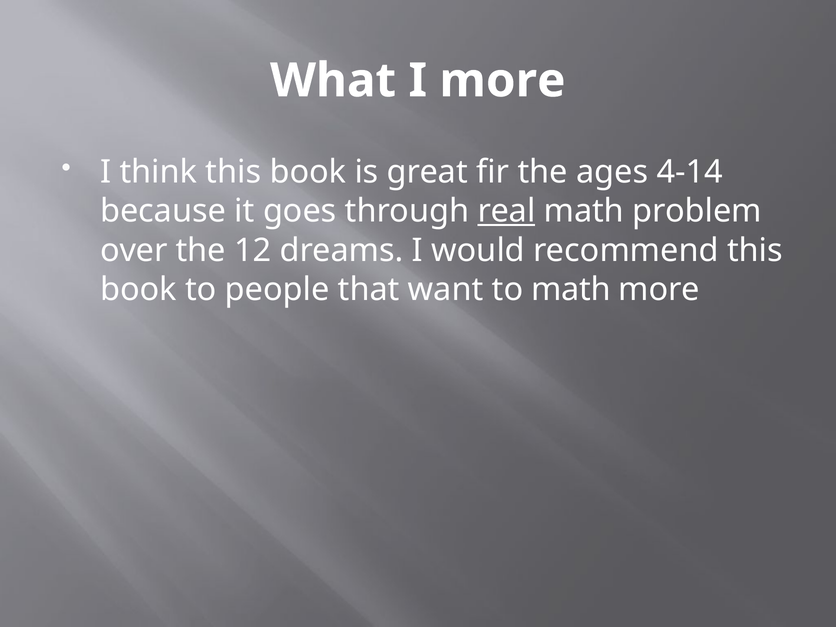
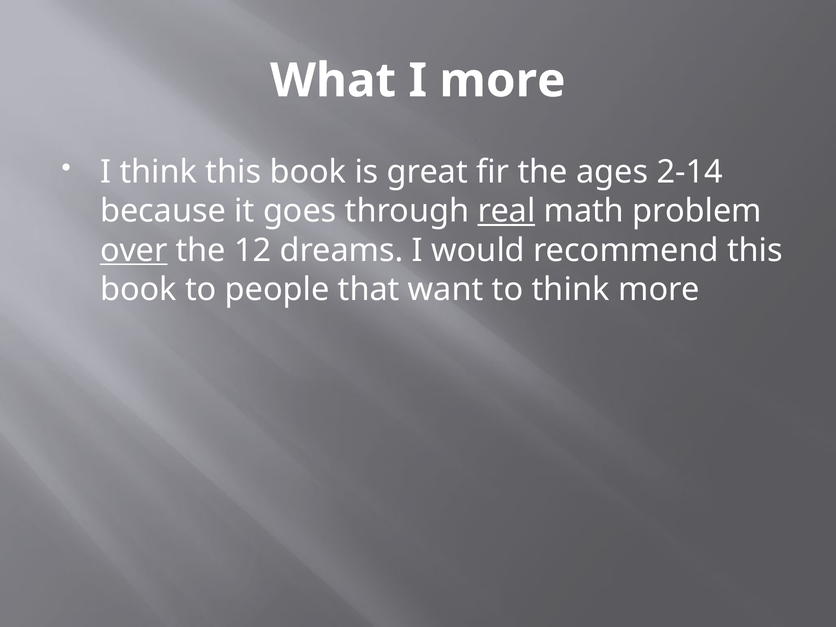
4-14: 4-14 -> 2-14 (690, 172)
over underline: none -> present (134, 250)
to math: math -> think (571, 289)
